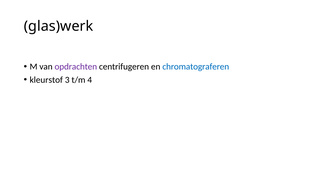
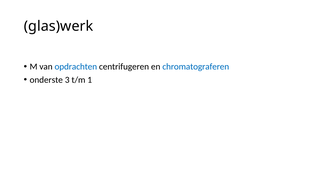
opdrachten colour: purple -> blue (76, 67)
kleurstof: kleurstof -> onderste (46, 80)
4: 4 -> 1 (90, 80)
